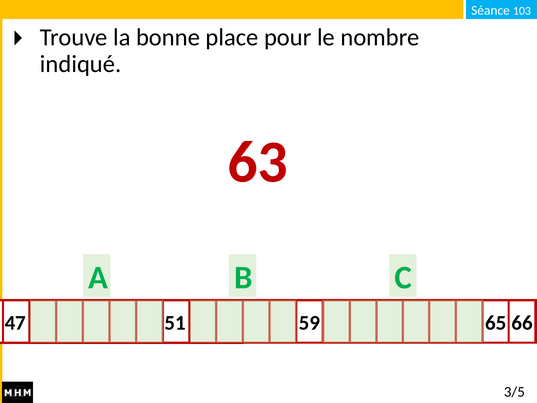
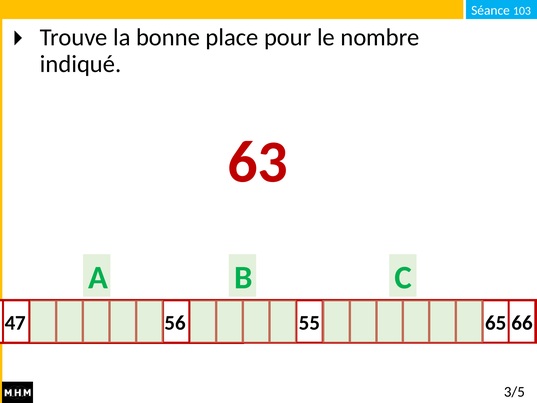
51: 51 -> 56 (175, 323)
59: 59 -> 55 (309, 323)
